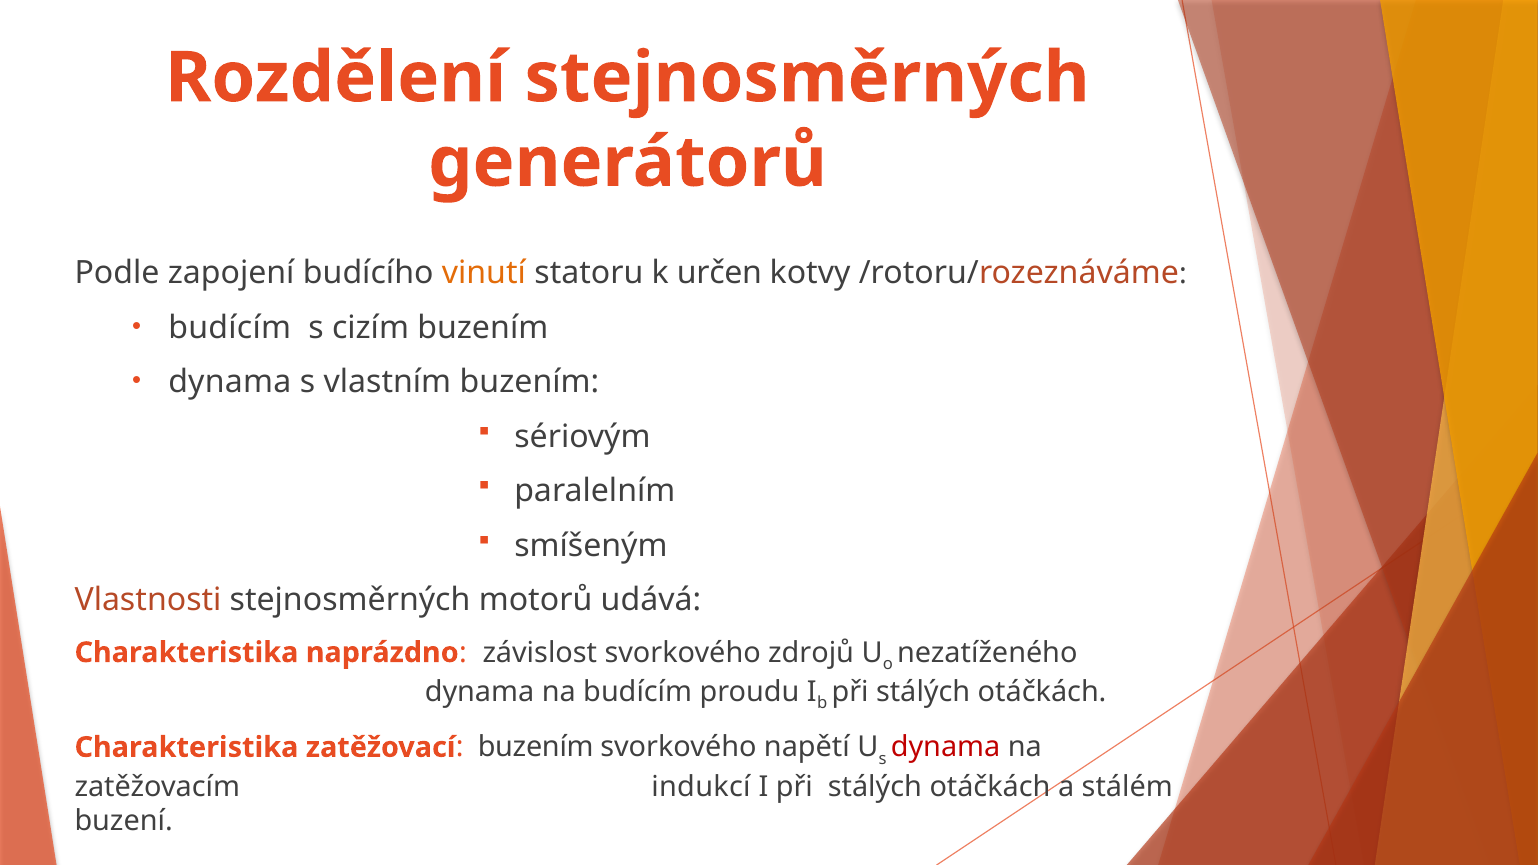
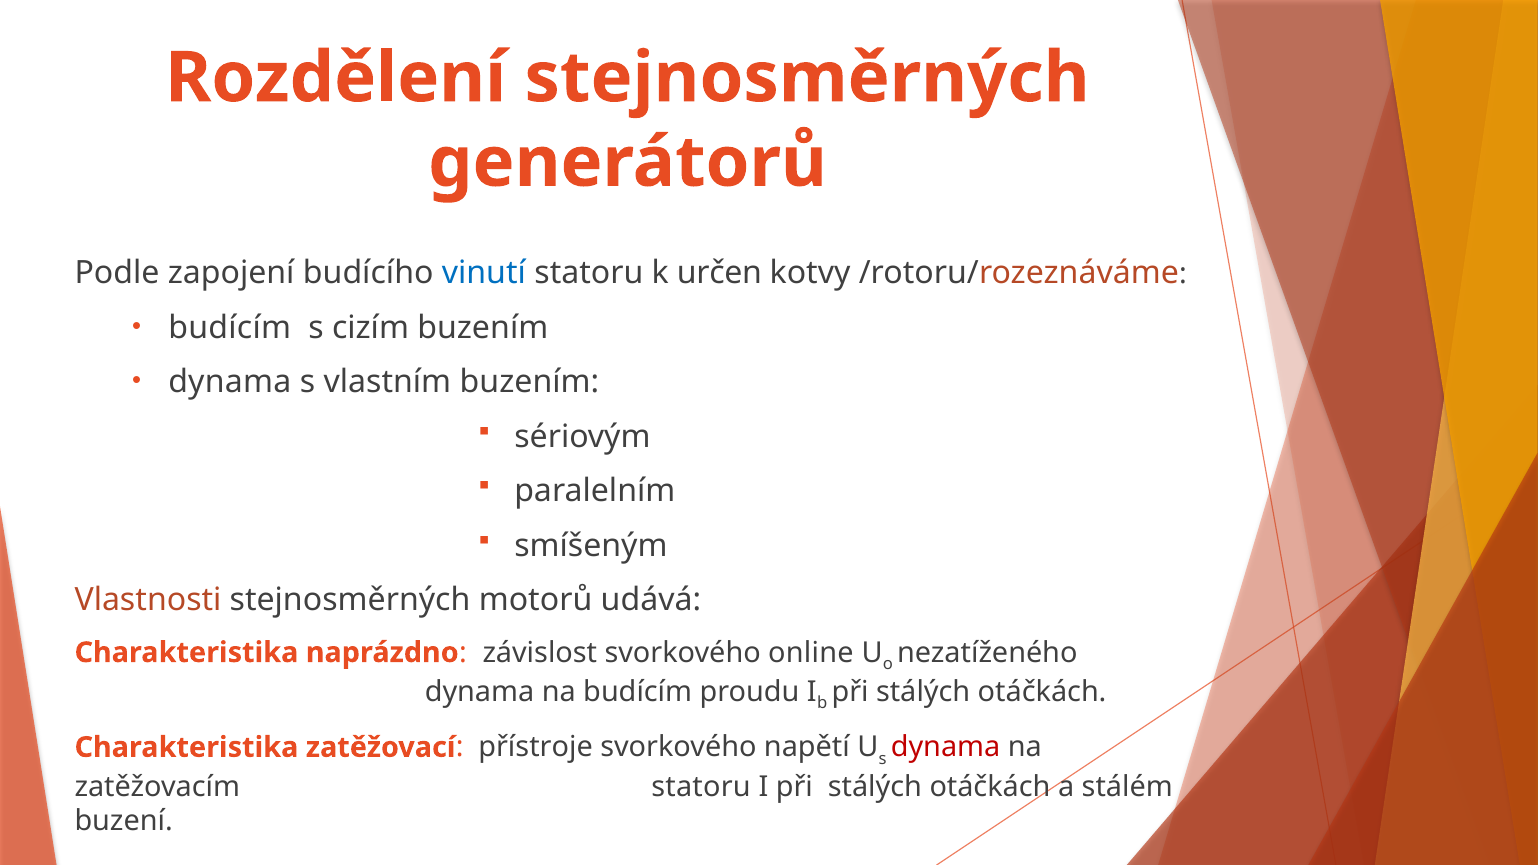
vinutí colour: orange -> blue (484, 273)
zdrojů: zdrojů -> online (811, 653)
buzením: buzením -> přístroje (536, 747)
zatěžovacím indukcí: indukcí -> statoru (701, 787)
